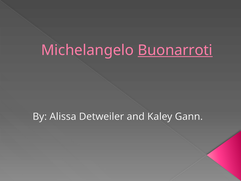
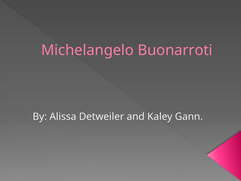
Buonarroti underline: present -> none (175, 50)
